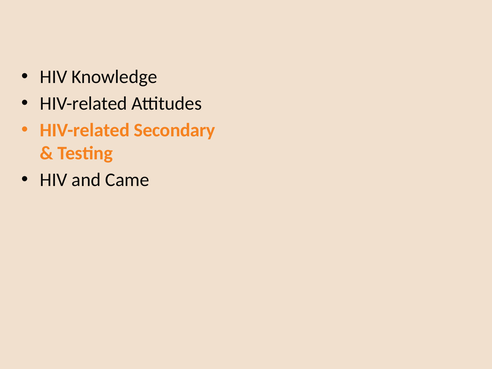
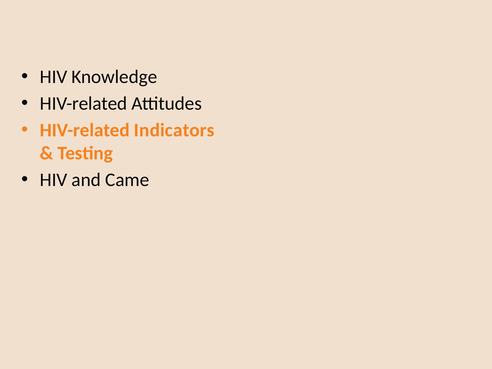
Secondary: Secondary -> Indicators (174, 130)
